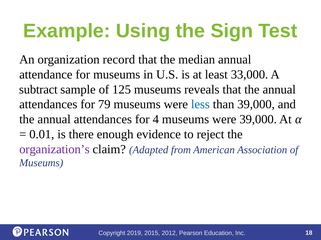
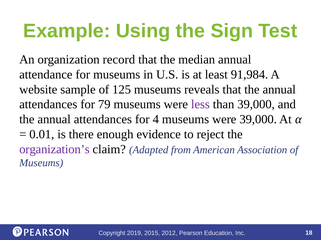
33,000: 33,000 -> 91,984 (249, 75)
subtract: subtract -> website (38, 90)
less colour: blue -> purple (200, 105)
